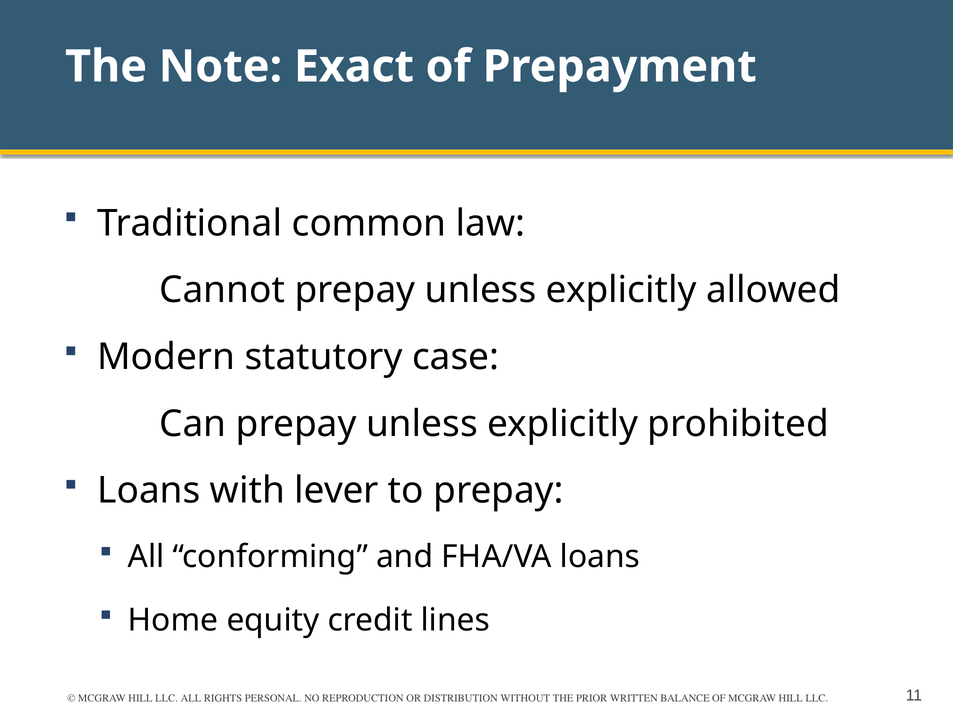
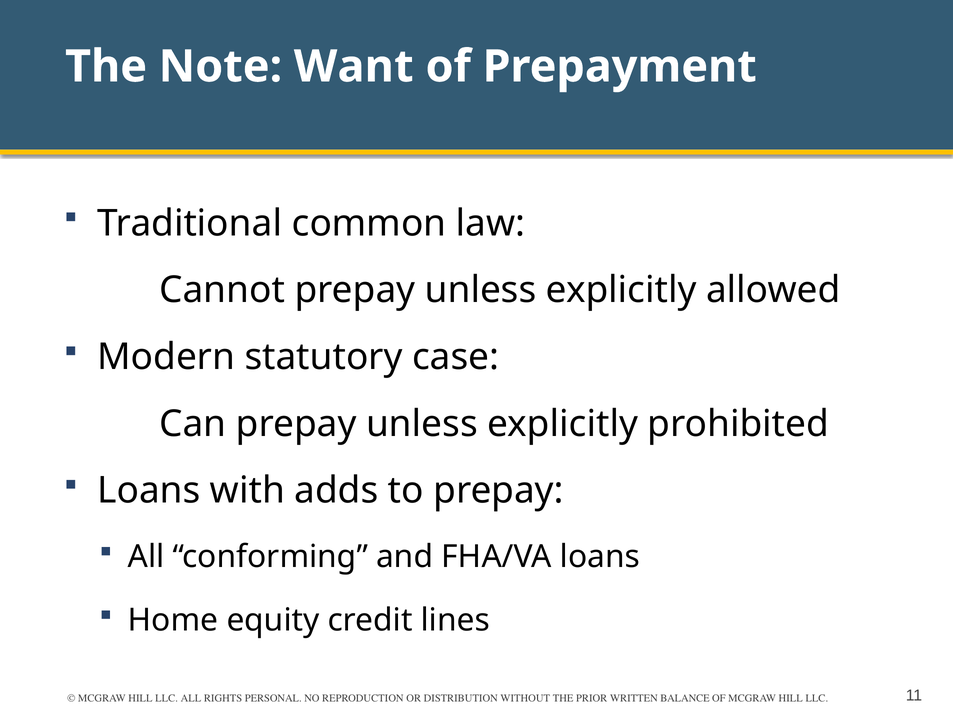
Exact: Exact -> Want (354, 67)
lever: lever -> adds (336, 490)
